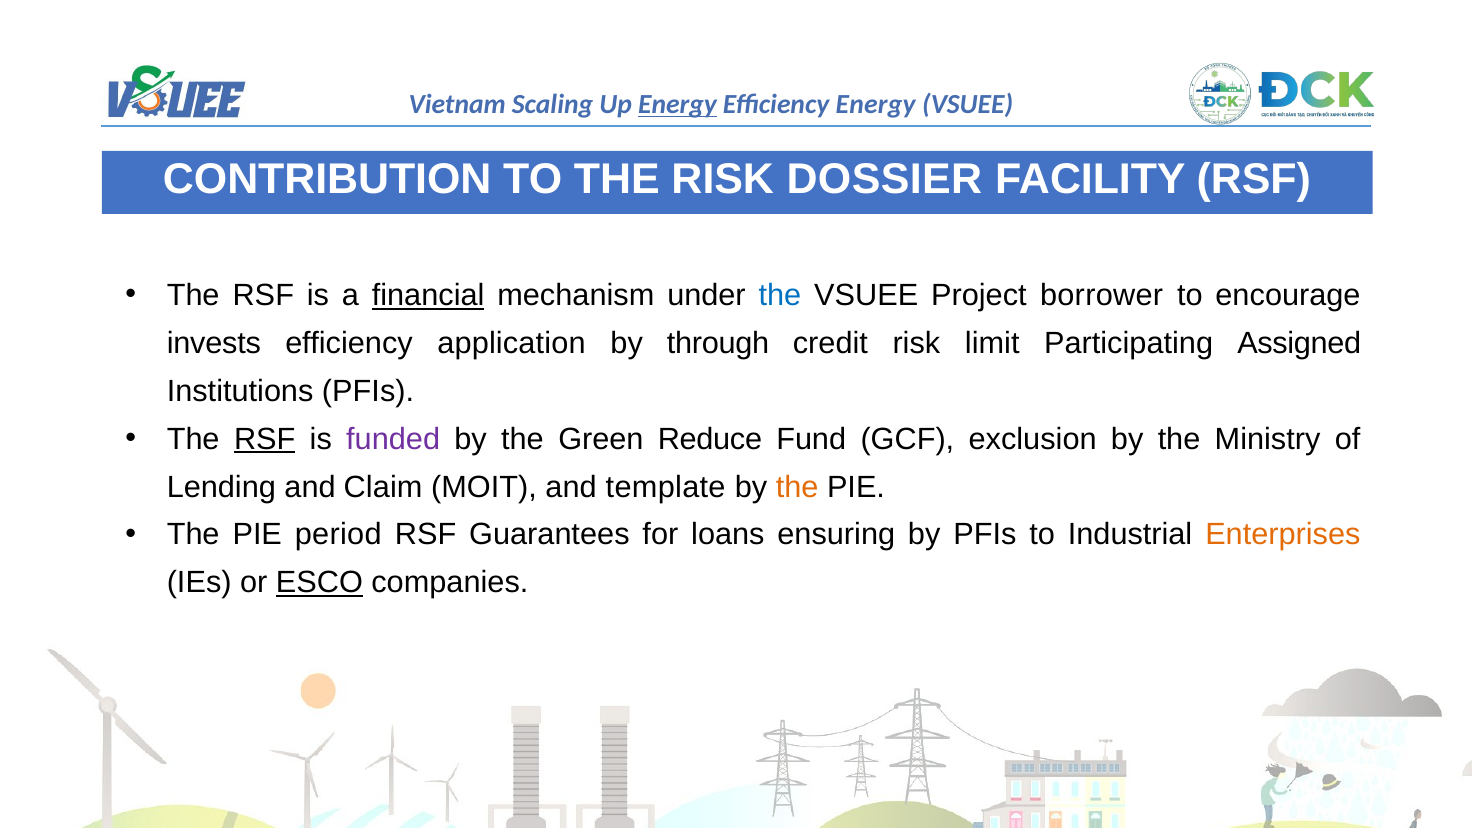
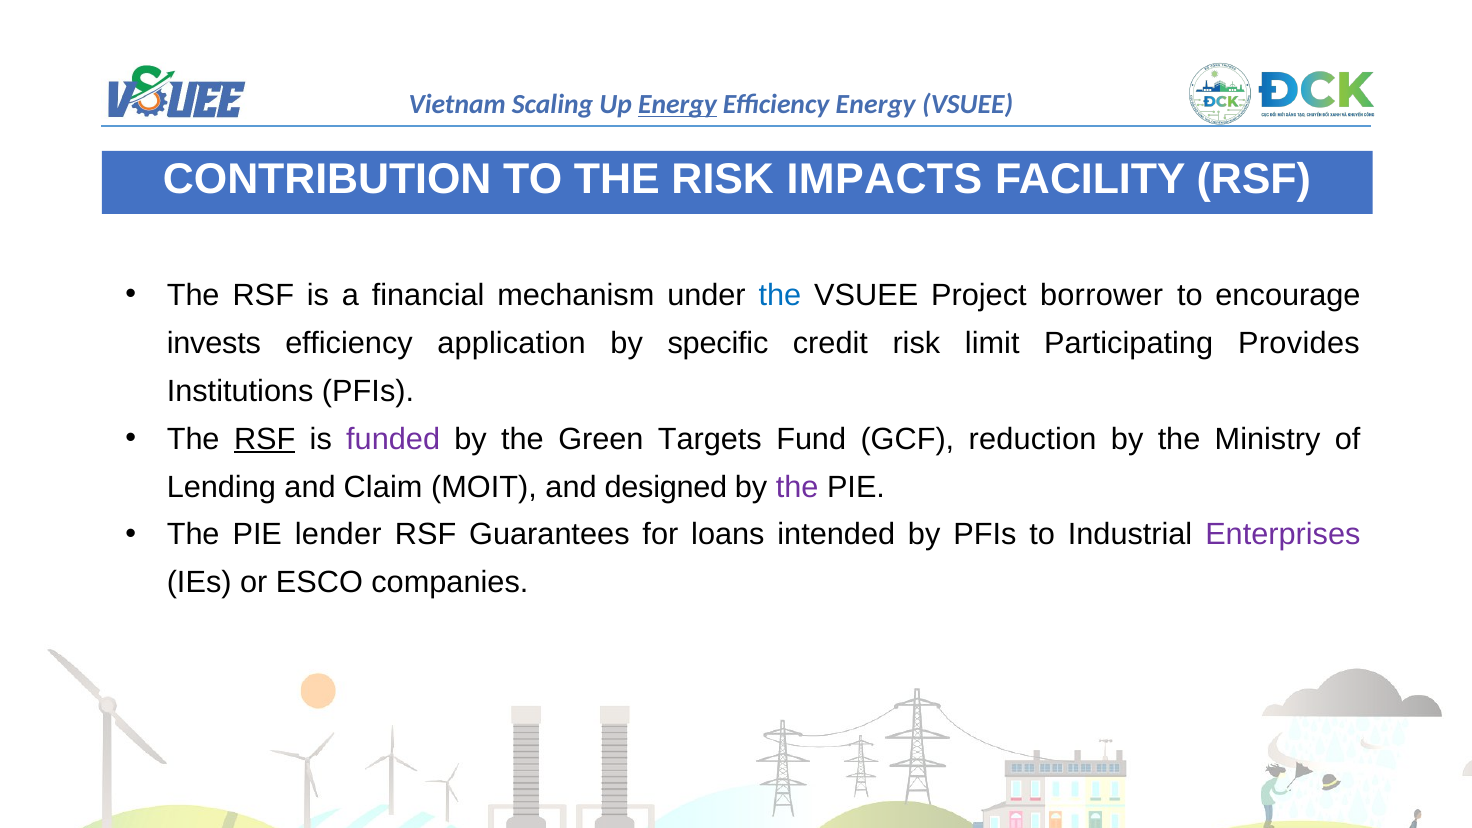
DOSSIER: DOSSIER -> IMPACTS (884, 179)
financial underline: present -> none (428, 295)
through: through -> specific (718, 343)
Assigned: Assigned -> Provides (1299, 343)
Reduce: Reduce -> Targets (710, 439)
exclusion: exclusion -> reduction (1033, 439)
template: template -> designed (666, 487)
the colour: orange -> purple (797, 487)
period: period -> lender (338, 535)
ensuring: ensuring -> intended (836, 535)
Enterprises colour: orange -> purple (1283, 535)
ESCO underline: present -> none (319, 583)
